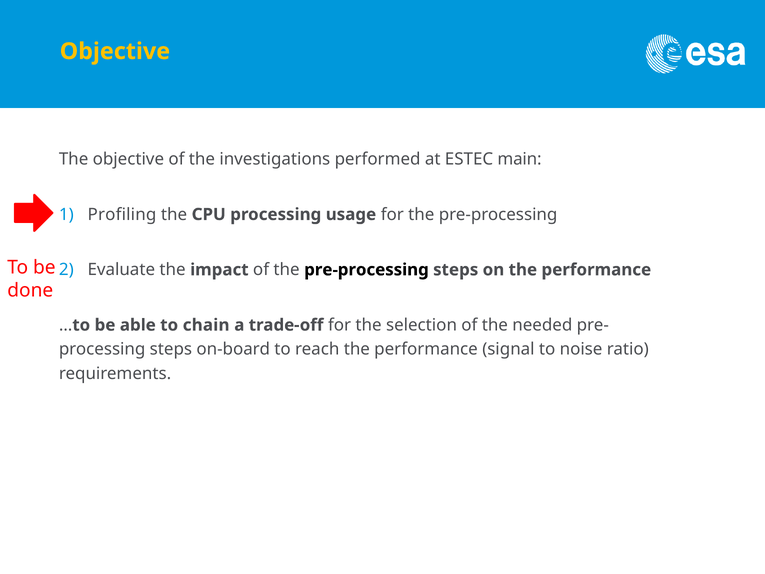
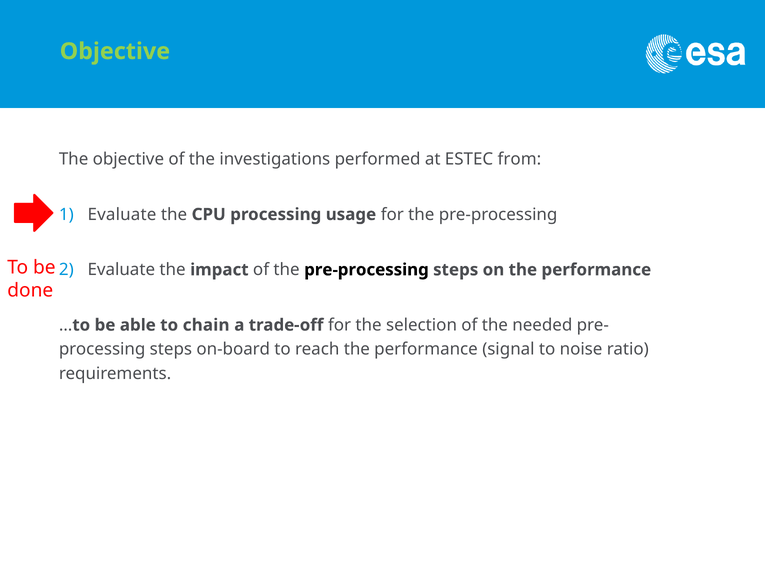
Objective colour: yellow -> light green (115, 51)
main: main -> from (519, 159)
Profiling: Profiling -> Evaluate (122, 214)
